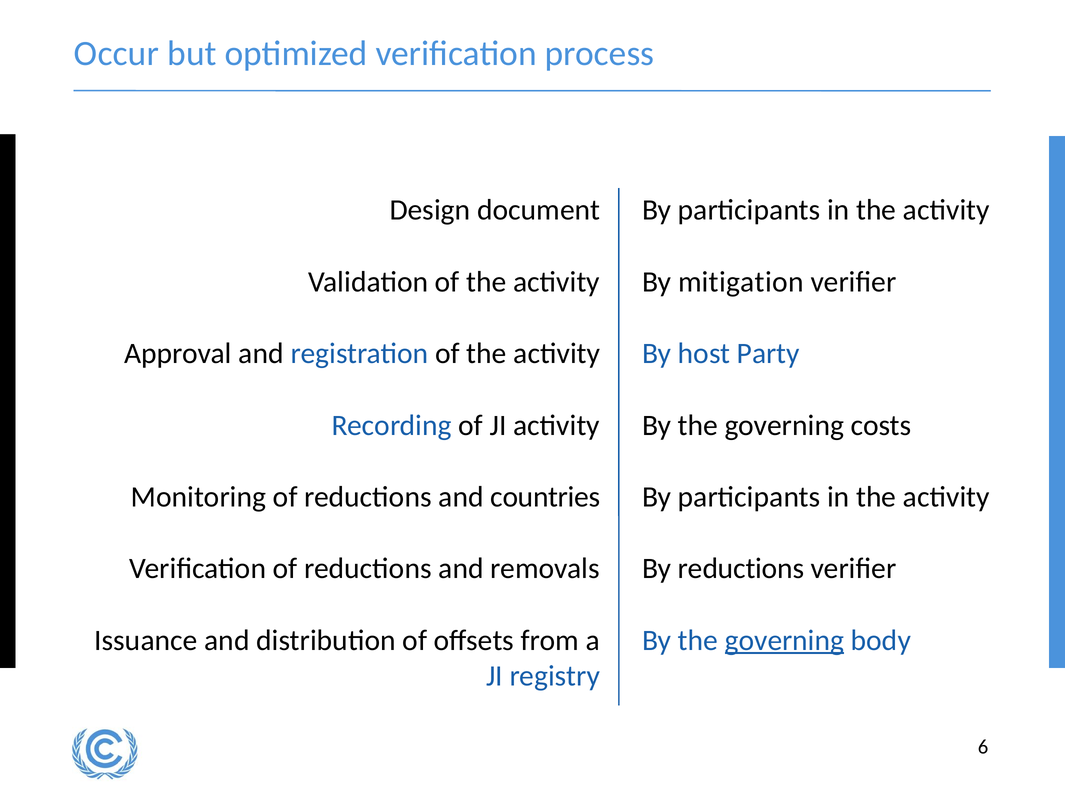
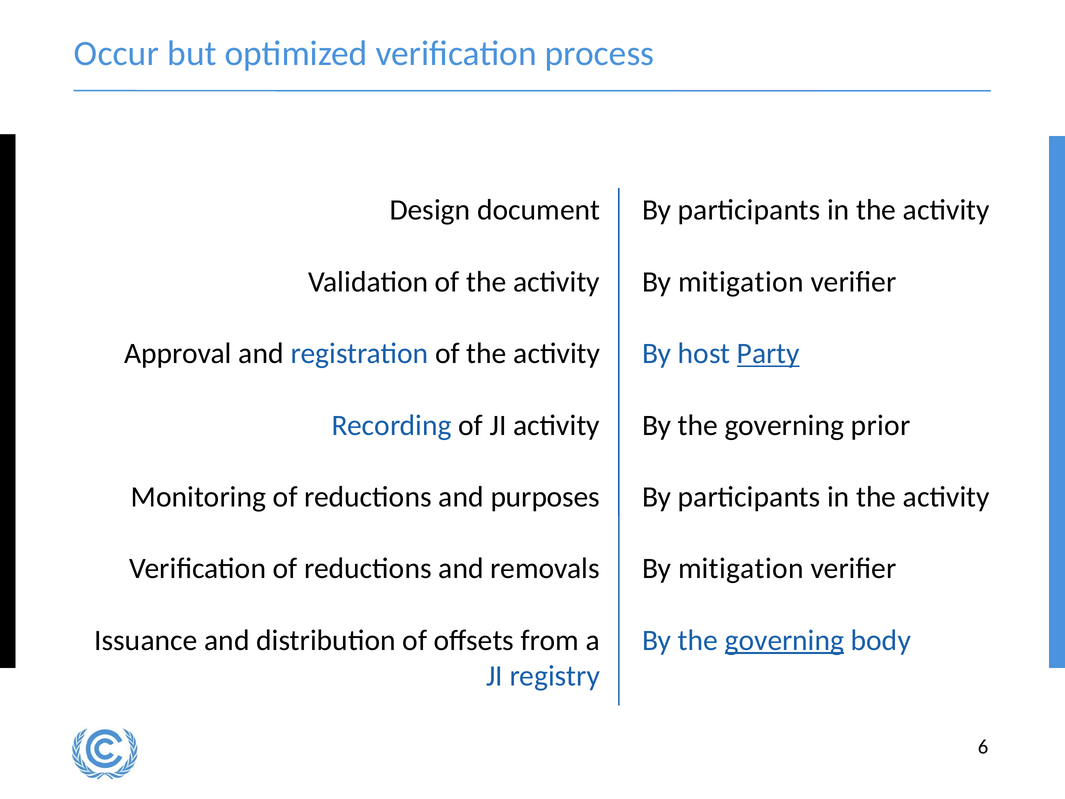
Party underline: none -> present (768, 354)
costs: costs -> prior (881, 425)
countries: countries -> purposes (545, 497)
removals By reductions: reductions -> mitigation (741, 568)
